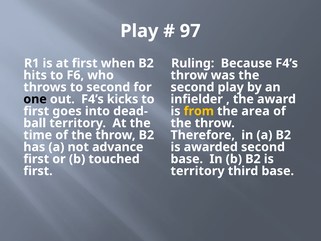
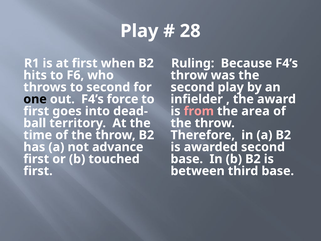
97: 97 -> 28 (190, 31)
kicks: kicks -> force (123, 99)
from colour: yellow -> pink (199, 111)
territory: territory -> between (198, 171)
